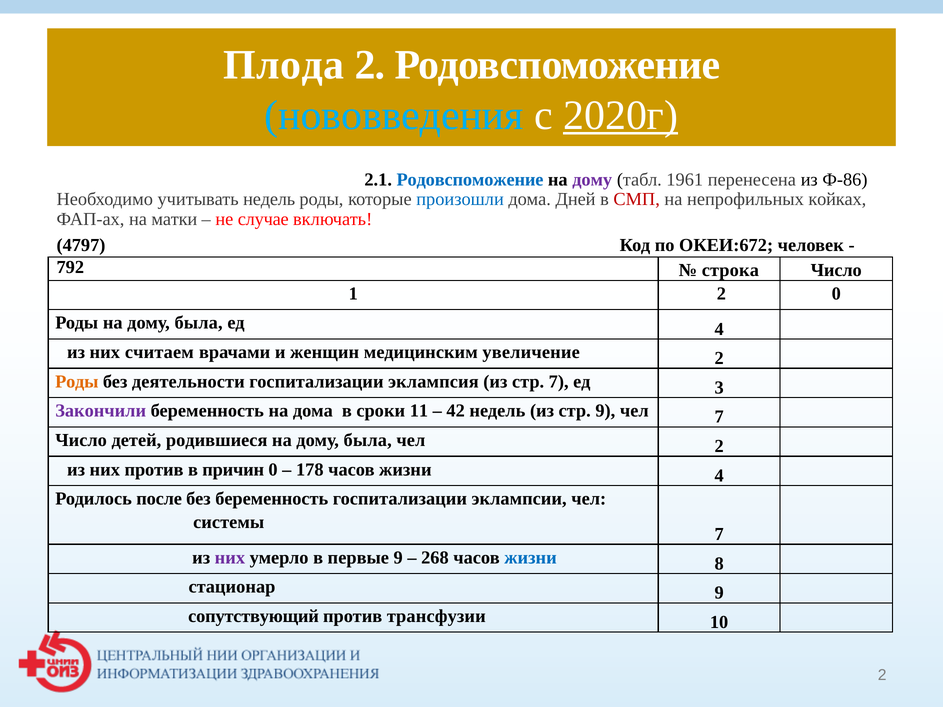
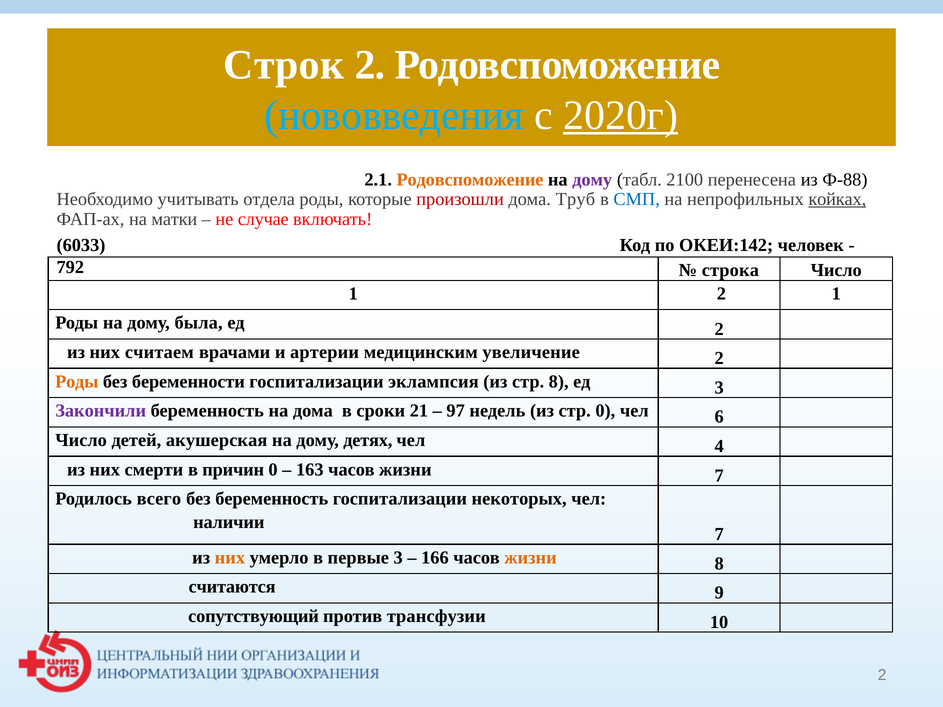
Плода: Плода -> Строк (284, 65)
Родовспоможение colour: blue -> orange (470, 180)
1961: 1961 -> 2100 (685, 180)
Ф-86: Ф-86 -> Ф-88 (845, 180)
учитывать недель: недель -> отдела (269, 199)
произошли colour: blue -> red (460, 199)
Дней: Дней -> Труб (575, 199)
СМП colour: red -> blue (637, 199)
койках underline: none -> present (837, 199)
4797: 4797 -> 6033 (81, 245)
ОКЕИ:672: ОКЕИ:672 -> ОКЕИ:142 (726, 245)
2 0: 0 -> 1 (836, 294)
ед 4: 4 -> 2 (719, 329)
женщин: женщин -> артерии (325, 352)
деятельности: деятельности -> беременности (188, 382)
стр 7: 7 -> 8 (559, 382)
11: 11 -> 21 (419, 411)
42: 42 -> 97 (456, 411)
стр 9: 9 -> 0 (605, 411)
чел 7: 7 -> 6 (719, 417)
родившиеся: родившиеся -> акушерская (217, 440)
была: была -> детях (368, 440)
чел 2: 2 -> 4 (719, 446)
них против: против -> смерти (154, 470)
178: 178 -> 163 (310, 470)
жизни 4: 4 -> 7 (719, 476)
после: после -> всего (159, 499)
эклампсии: эклампсии -> некоторых (519, 499)
системы: системы -> наличии (229, 522)
них colour: purple -> orange (230, 558)
первые 9: 9 -> 3 (398, 558)
268: 268 -> 166 (435, 558)
жизни colour: blue -> orange (530, 558)
стационар: стационар -> считаются (232, 587)
